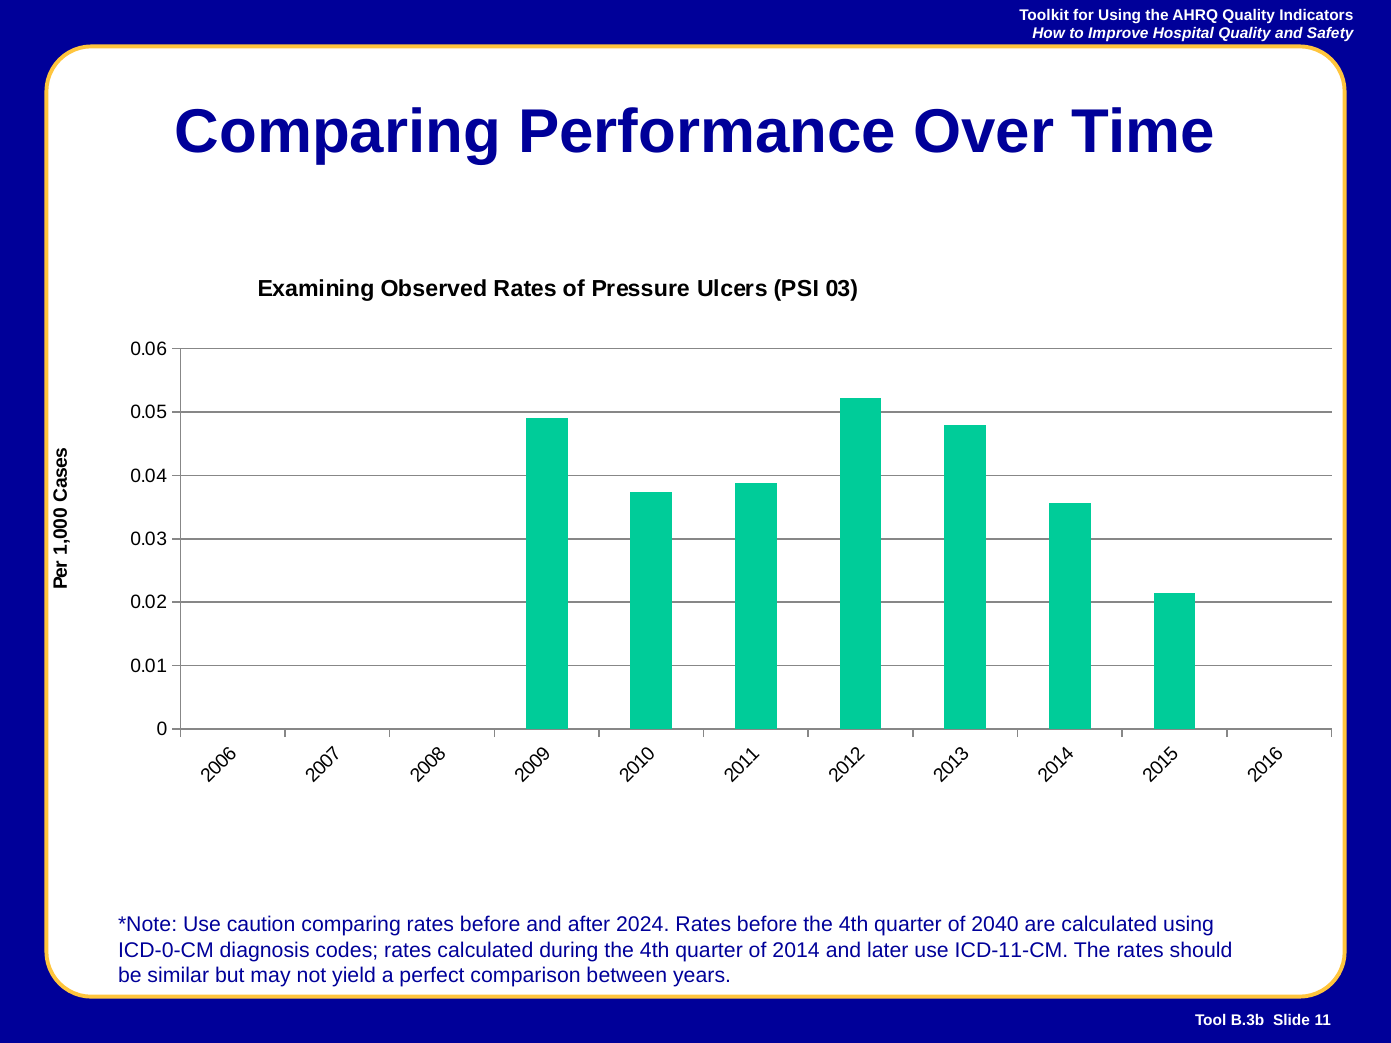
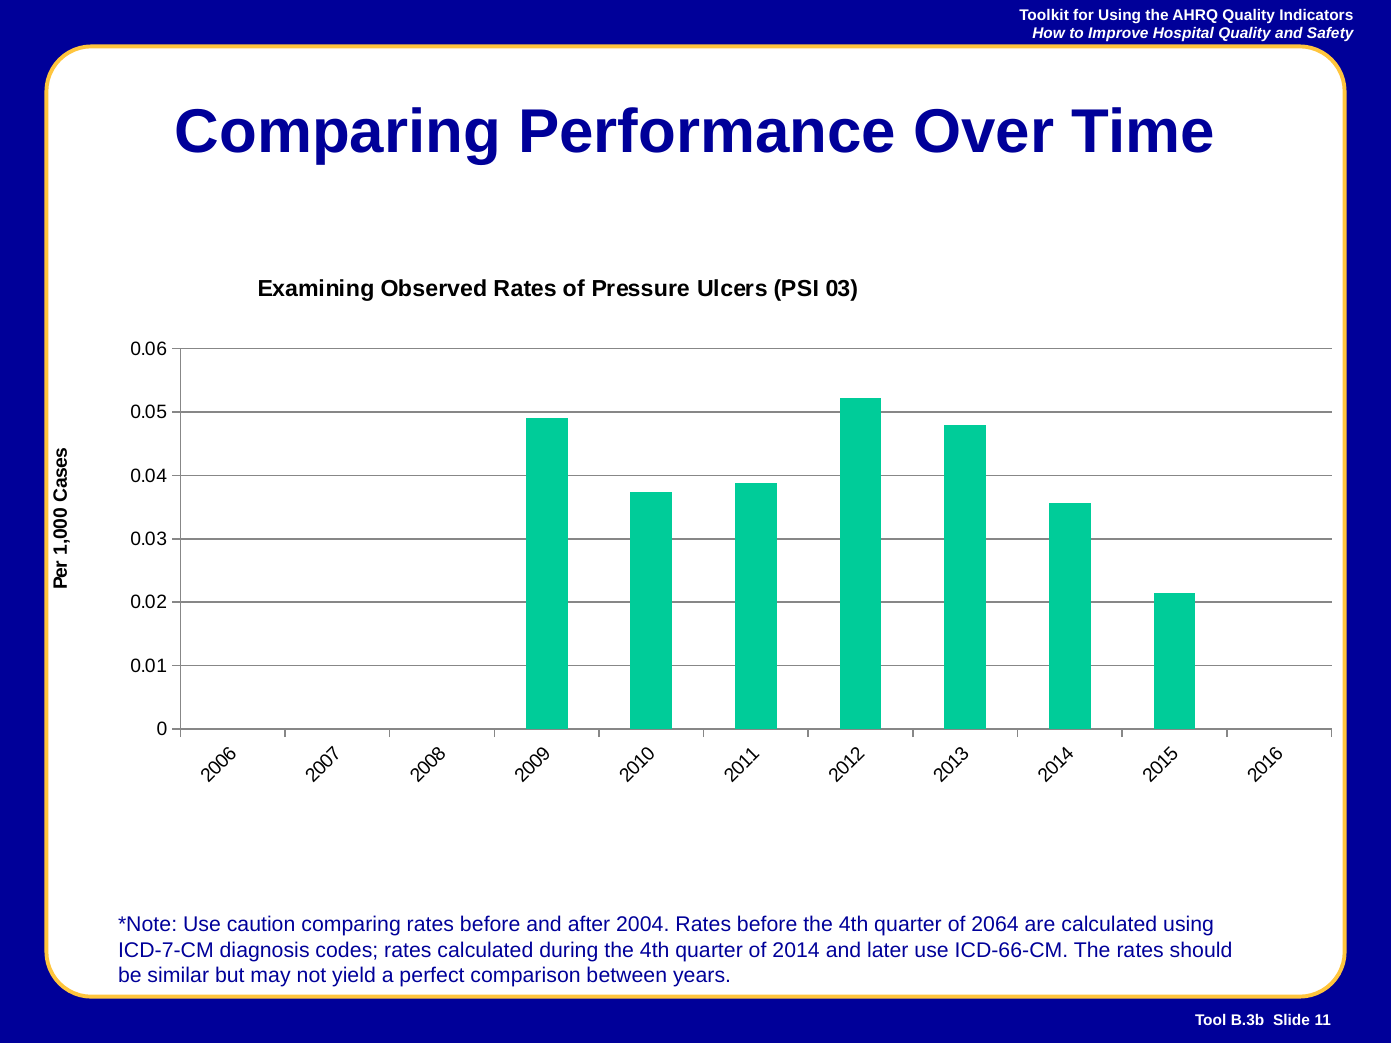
2024: 2024 -> 2004 (643, 925)
2040: 2040 -> 2064 (995, 925)
ICD-0-CM: ICD-0-CM -> ICD-7-CM (166, 951)
ICD-11-CM: ICD-11-CM -> ICD-66-CM (1011, 951)
